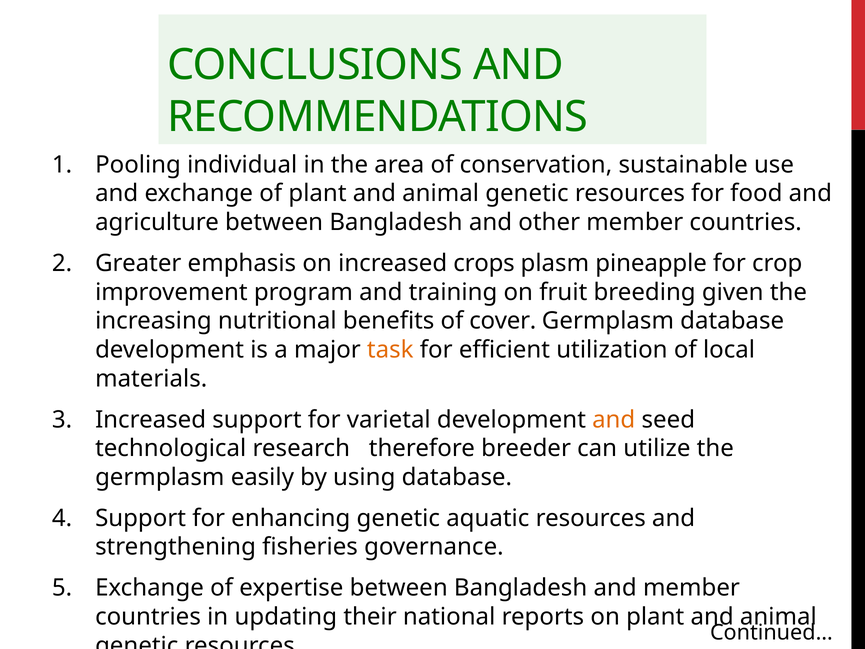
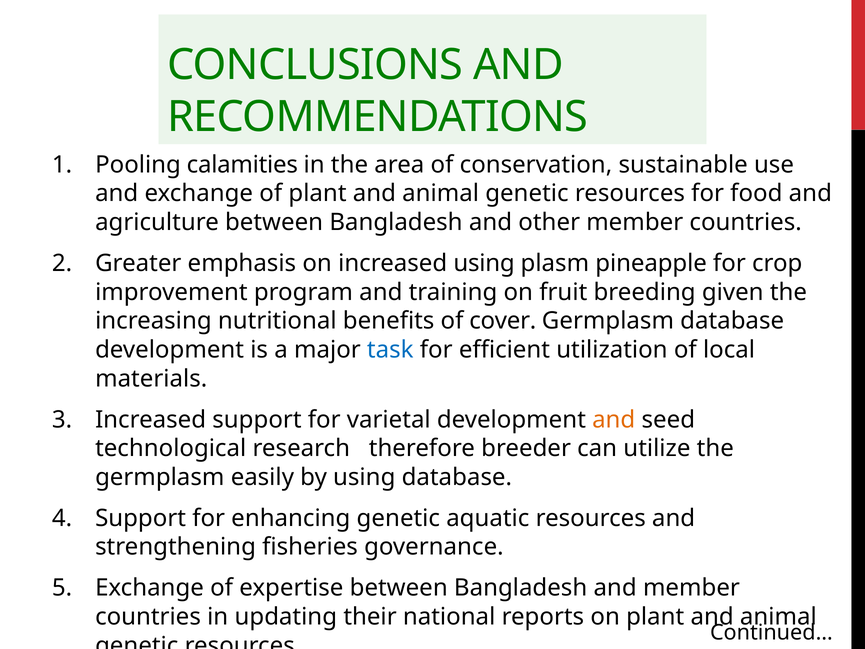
individual: individual -> calamities (242, 165)
increased crops: crops -> using (484, 263)
task colour: orange -> blue (390, 350)
